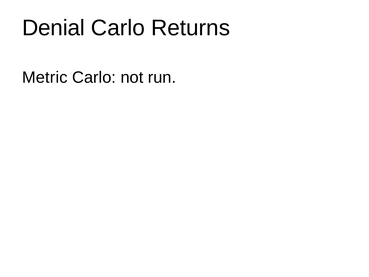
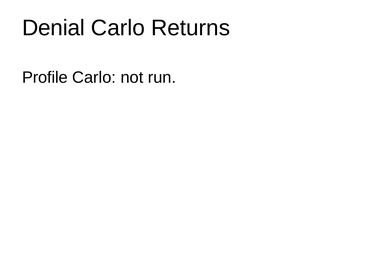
Metric: Metric -> Profile (45, 77)
